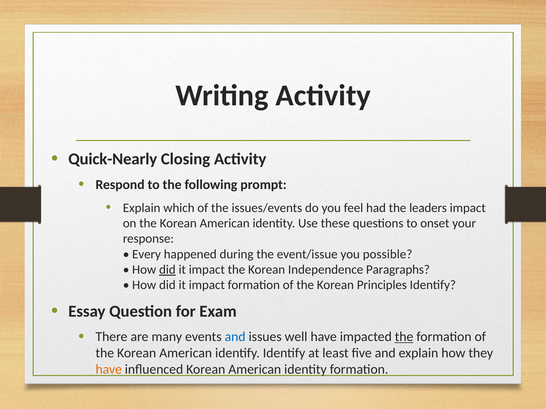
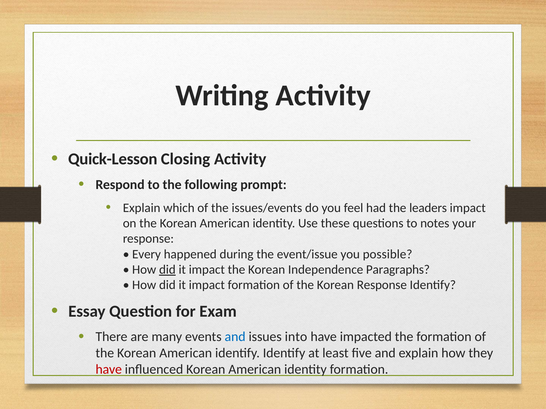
Quick-Nearly: Quick-Nearly -> Quick-Lesson (113, 159)
onset: onset -> notes (435, 223)
Korean Principles: Principles -> Response (382, 285)
well: well -> into (296, 337)
the underline: present -> none (404, 337)
have colour: orange -> red (109, 370)
